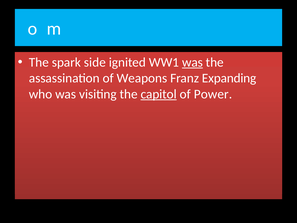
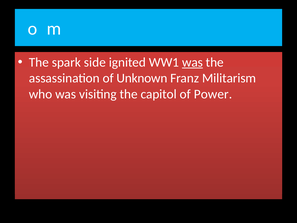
Weapons: Weapons -> Unknown (142, 78)
Expanding: Expanding -> Militarism (229, 78)
capitol underline: present -> none (159, 94)
